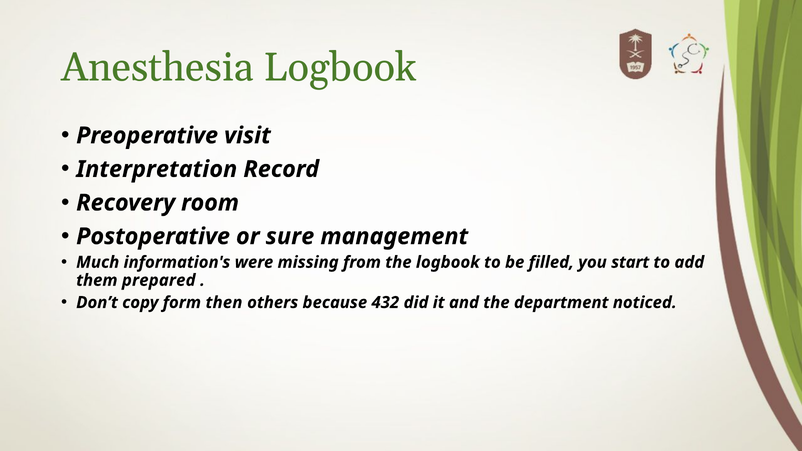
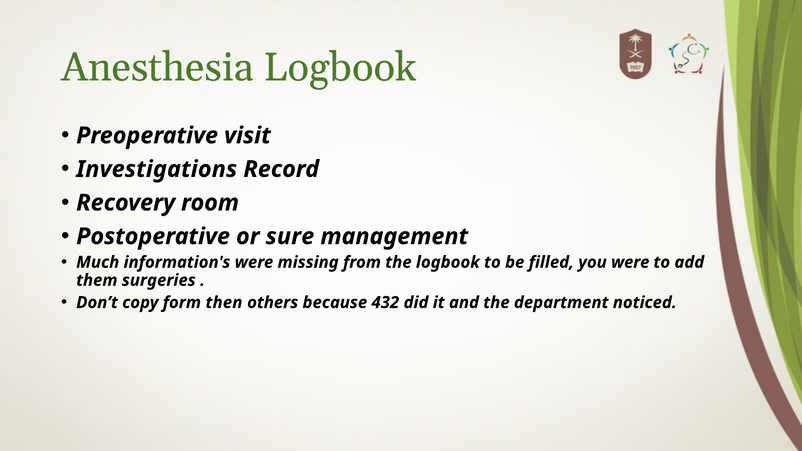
Interpretation: Interpretation -> Investigations (157, 169)
you start: start -> were (630, 262)
prepared: prepared -> surgeries (159, 280)
